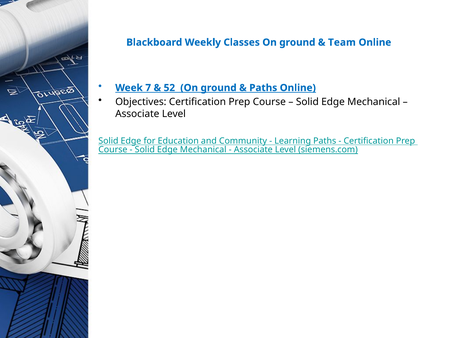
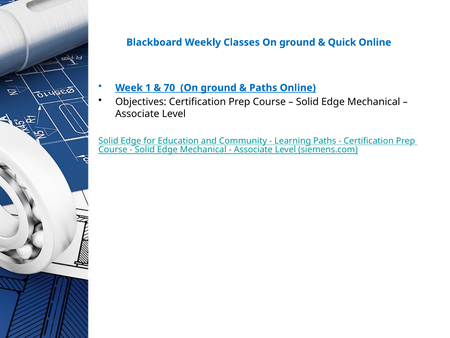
Team: Team -> Quick (342, 42)
7: 7 -> 1 (148, 88)
52: 52 -> 70 (169, 88)
